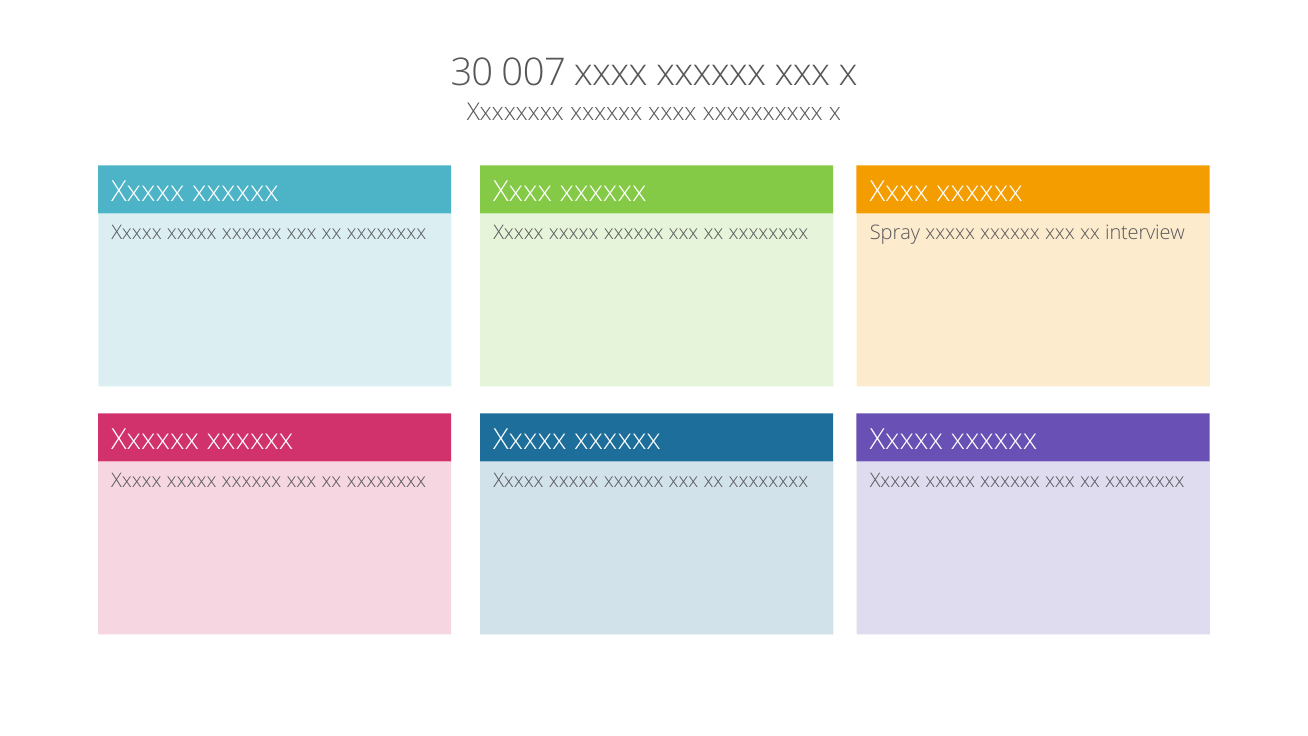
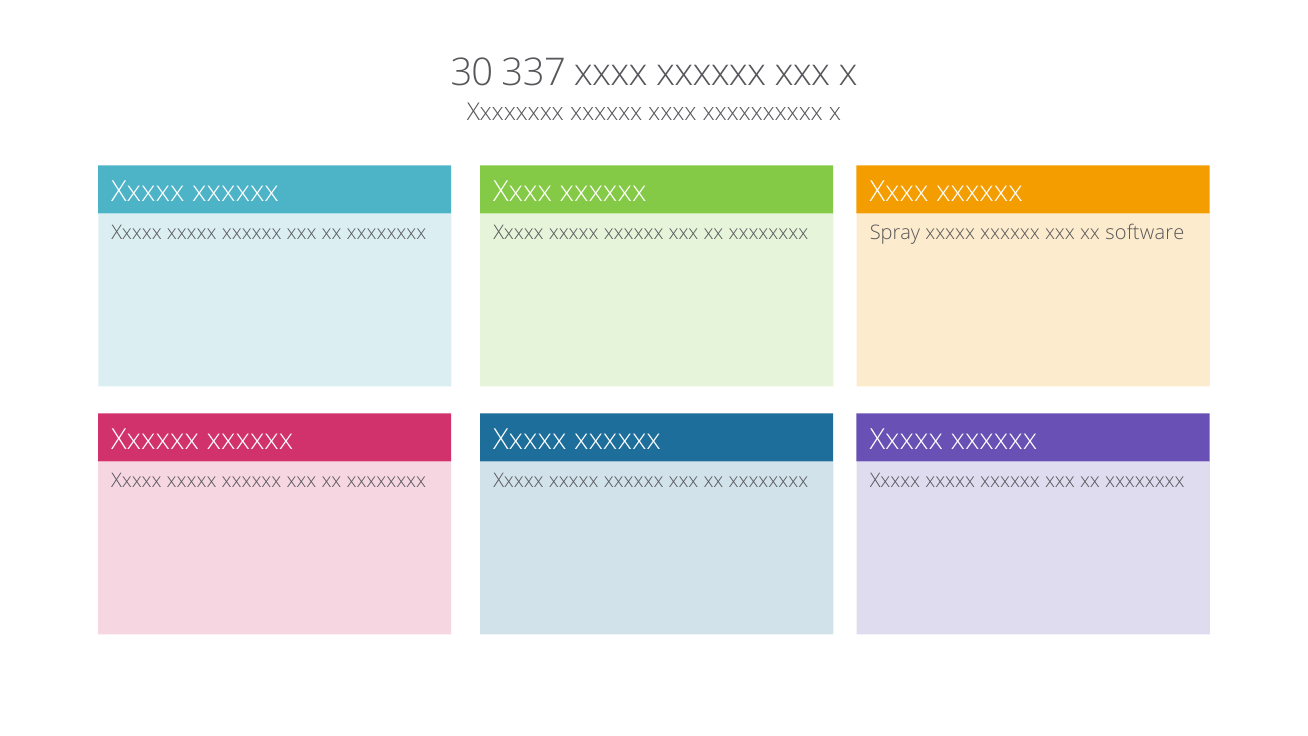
007: 007 -> 337 (534, 73)
interview: interview -> software (1145, 233)
